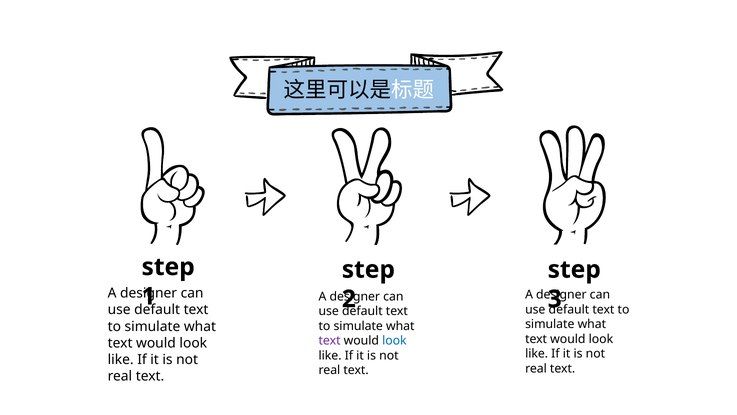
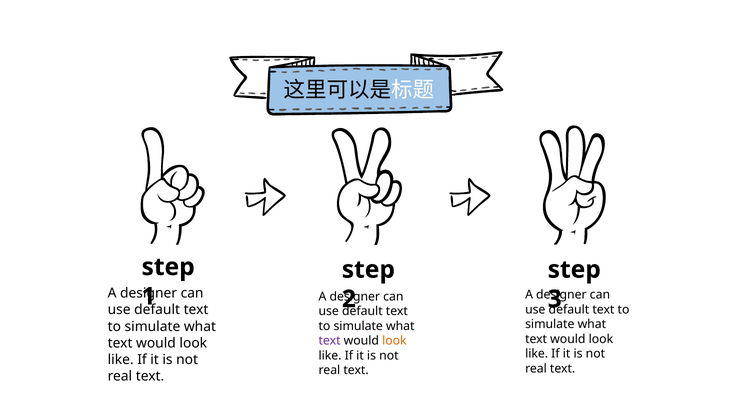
look colour: blue -> orange (394, 341)
